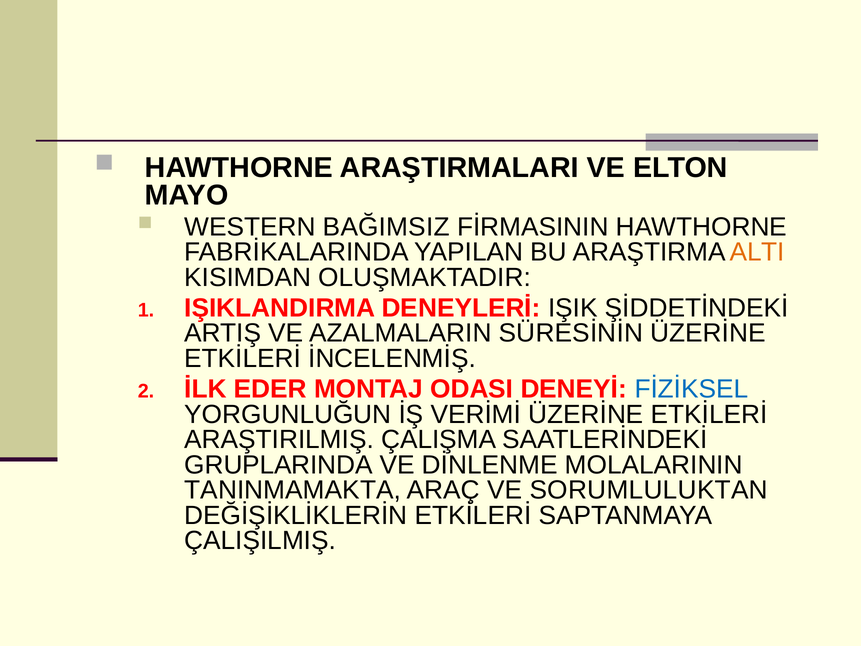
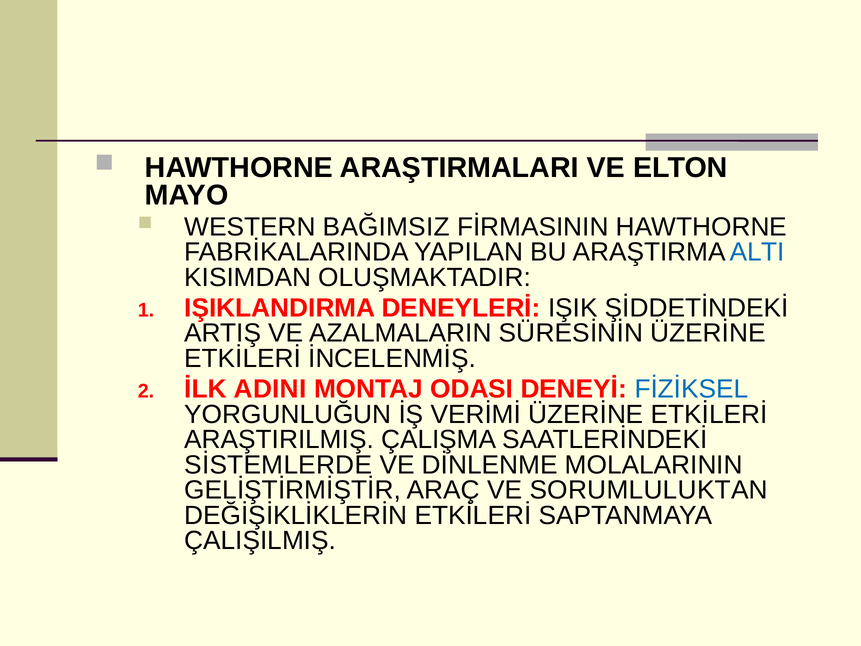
ALTI colour: orange -> blue (757, 252)
EDER: EDER -> ADINI (270, 389)
GRUPLARINDA: GRUPLARINDA -> SİSTEMLERDE (278, 465)
TANINMAMAKTA: TANINMAMAKTA -> GELİŞTİRMİŞTİR (293, 490)
